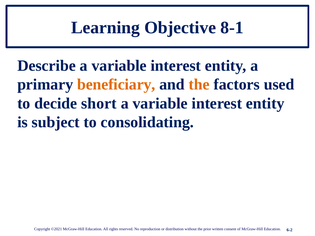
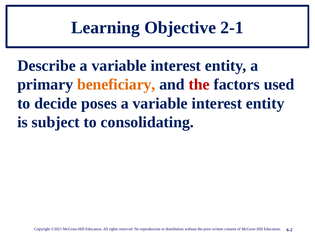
8-1: 8-1 -> 2-1 (232, 28)
the colour: orange -> red (199, 85)
short: short -> poses (99, 103)
